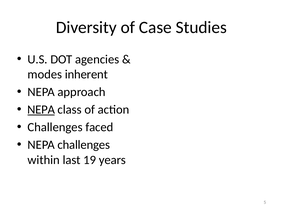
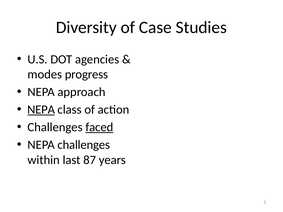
inherent: inherent -> progress (86, 74)
faced underline: none -> present (99, 127)
19: 19 -> 87 (90, 160)
